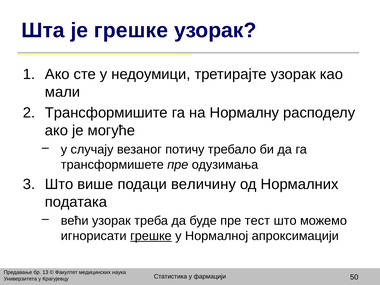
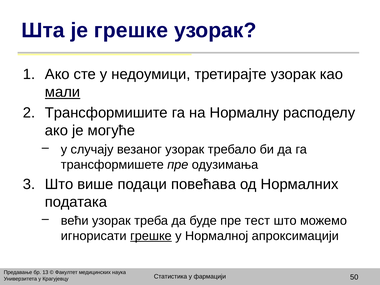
мали underline: none -> present (63, 92)
везаног потичу: потичу -> узорак (185, 149)
величину: величину -> повећава (203, 184)
